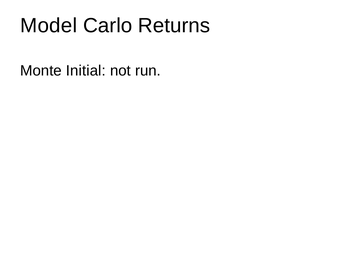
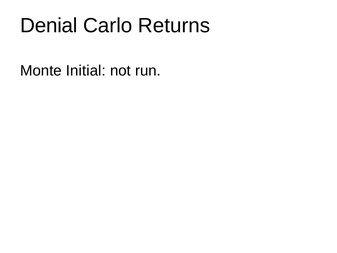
Model: Model -> Denial (49, 26)
